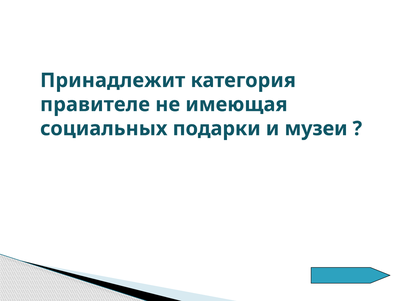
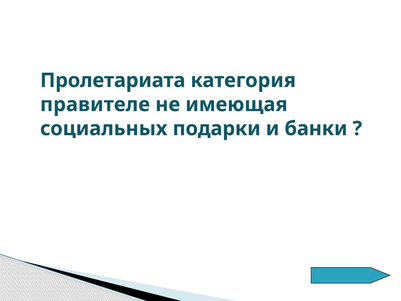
Принадлежит: Принадлежит -> Пролетариата (113, 80)
музеи: музеи -> банки (316, 129)
